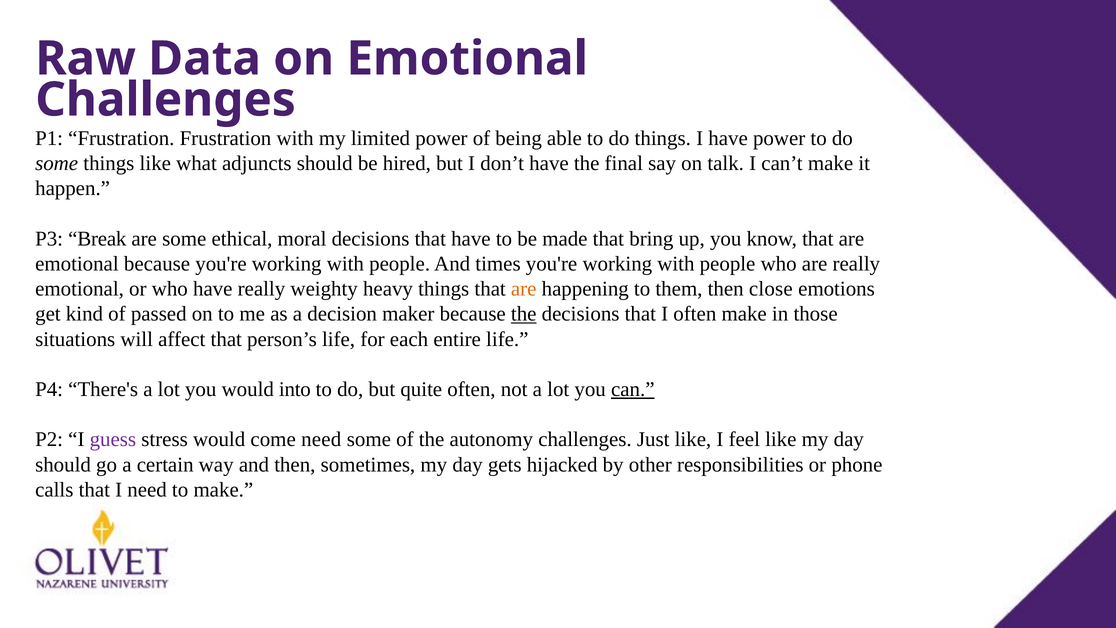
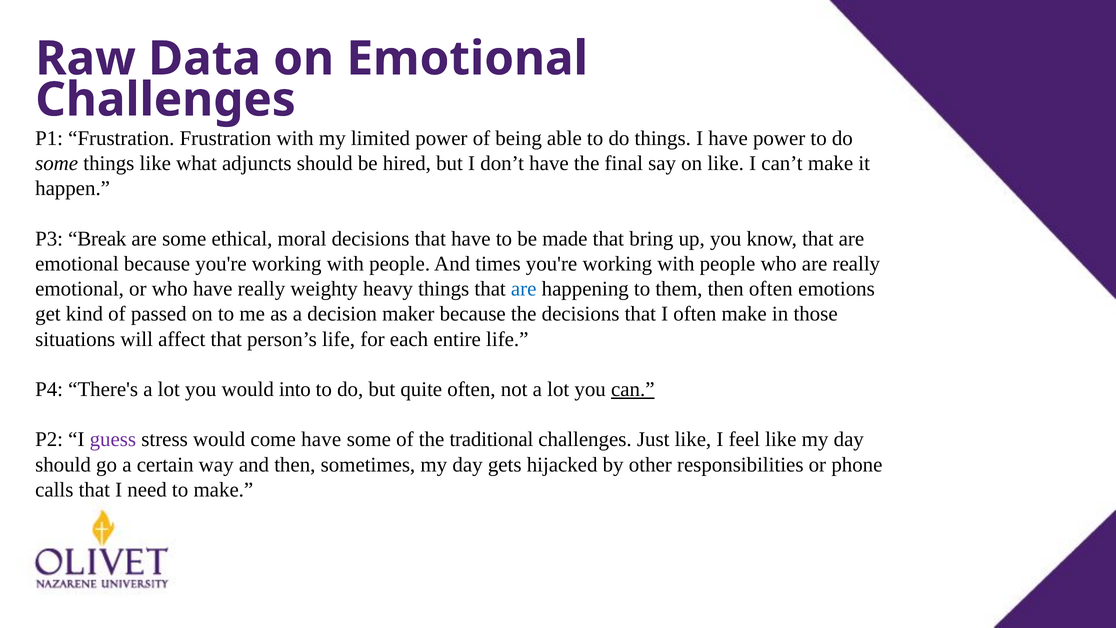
on talk: talk -> like (726, 163)
are colour: orange -> blue (524, 289)
then close: close -> often (771, 289)
the underline: present -> none (524, 314)
come need: need -> have (321, 439)
autonomy: autonomy -> traditional (491, 439)
